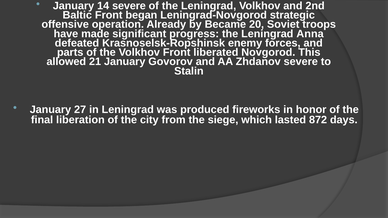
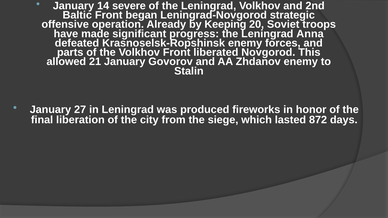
Became: Became -> Keeping (225, 24)
Zhdanov severe: severe -> enemy (301, 62)
